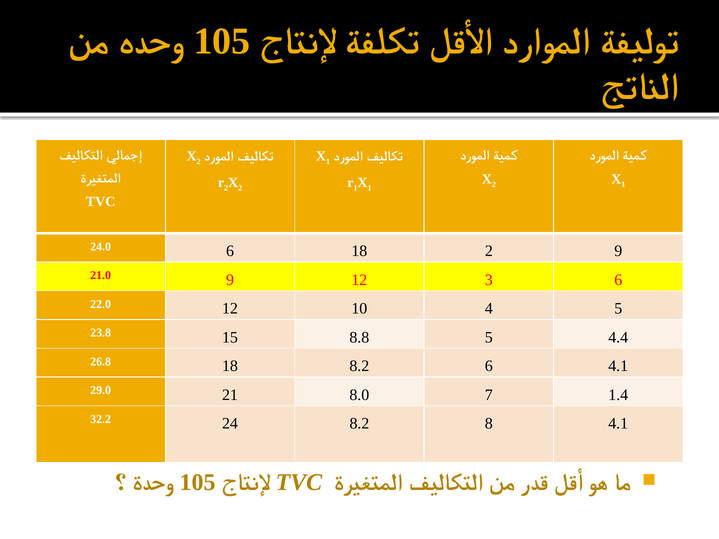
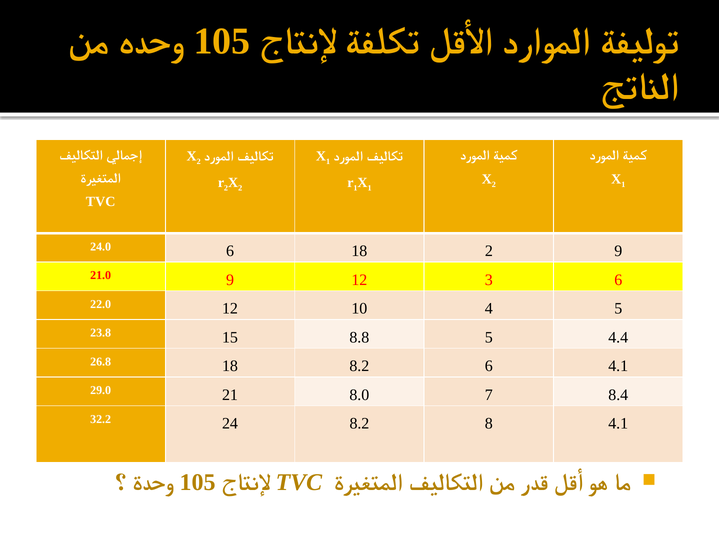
1.4: 1.4 -> 8.4 (618, 395)
